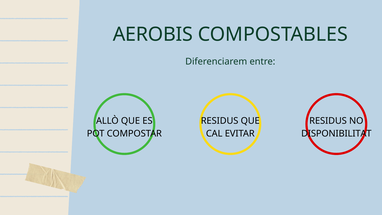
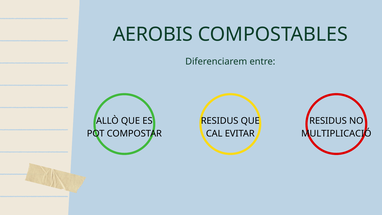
DISPONIBILITAT: DISPONIBILITAT -> MULTIPLICACIÓ (336, 134)
